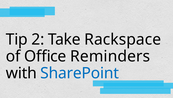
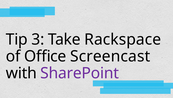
2: 2 -> 3 (38, 39)
Reminders: Reminders -> Screencast (110, 56)
SharePoint colour: blue -> purple (80, 73)
